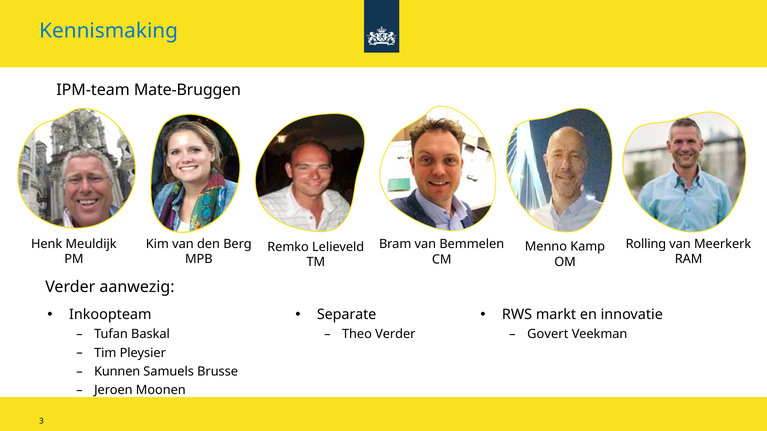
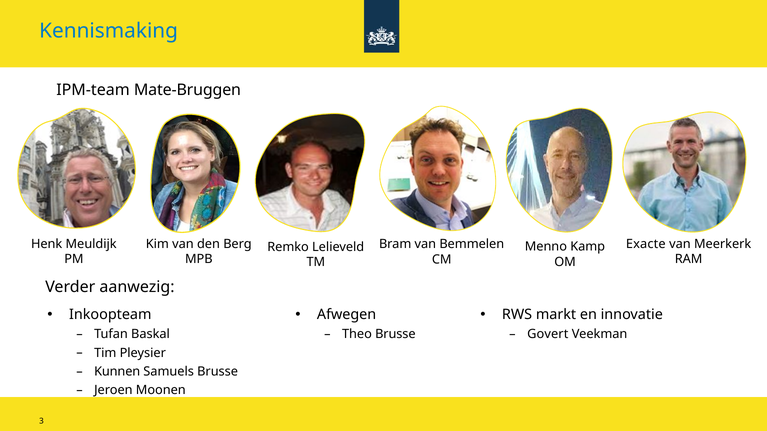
Rolling: Rolling -> Exacte (646, 244)
Separate: Separate -> Afwegen (347, 315)
Theo Verder: Verder -> Brusse (395, 334)
